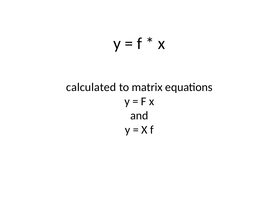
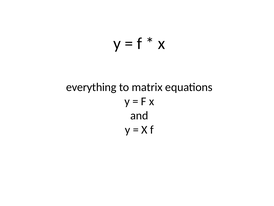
calculated: calculated -> everything (91, 87)
